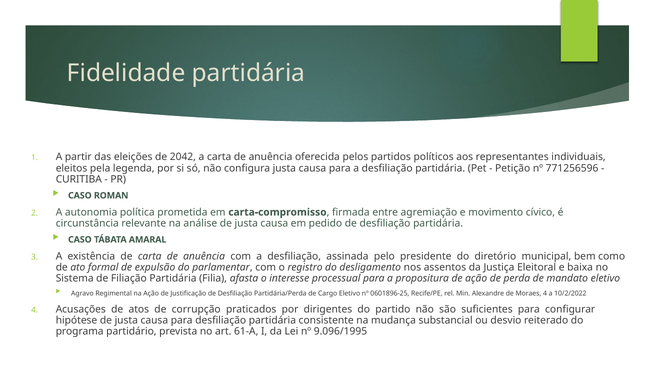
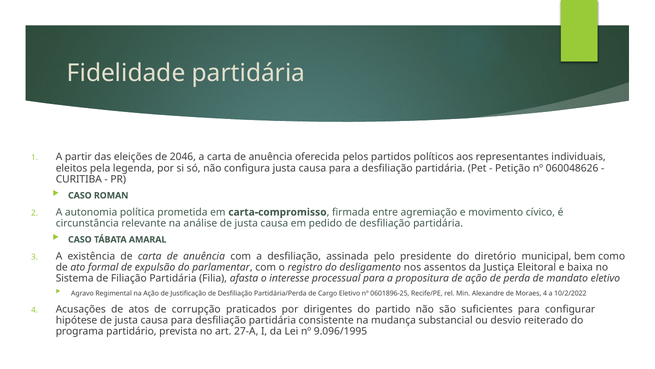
2042: 2042 -> 2046 (183, 157)
771256596: 771256596 -> 060048626 (572, 168)
61-A: 61-A -> 27-A (246, 331)
